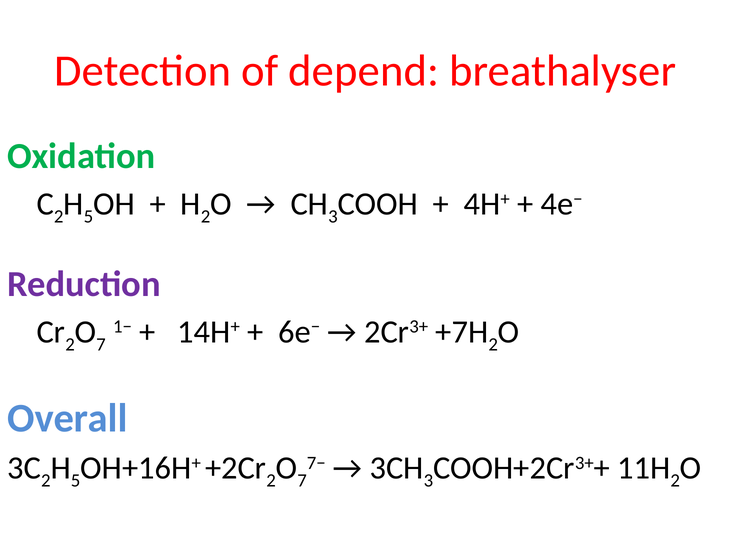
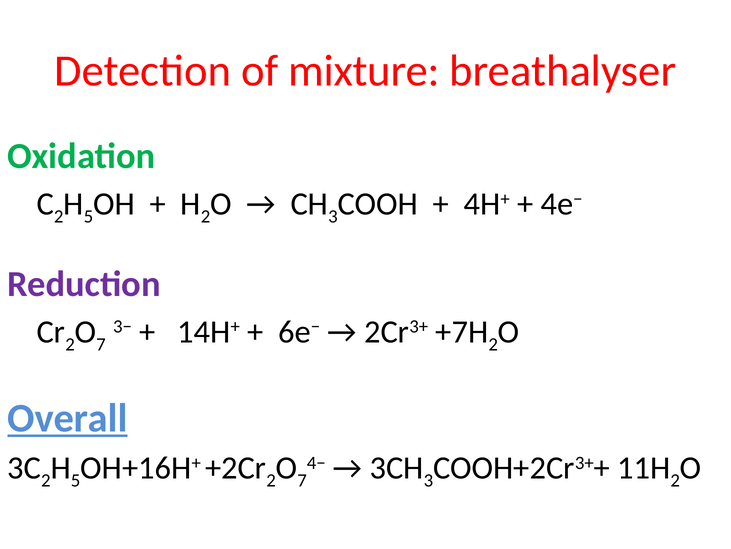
depend: depend -> mixture (364, 71)
1−: 1− -> 3− (122, 326)
Overall underline: none -> present (67, 418)
7−: 7− -> 4− (316, 462)
